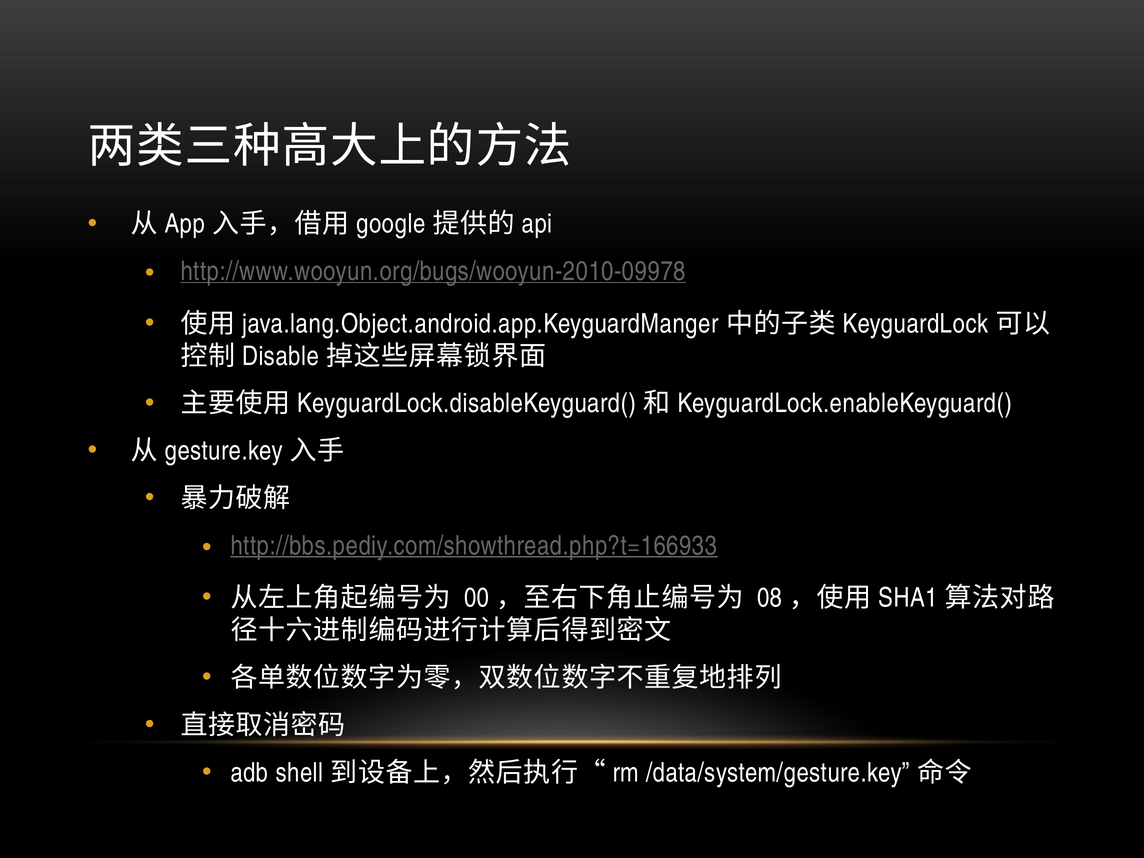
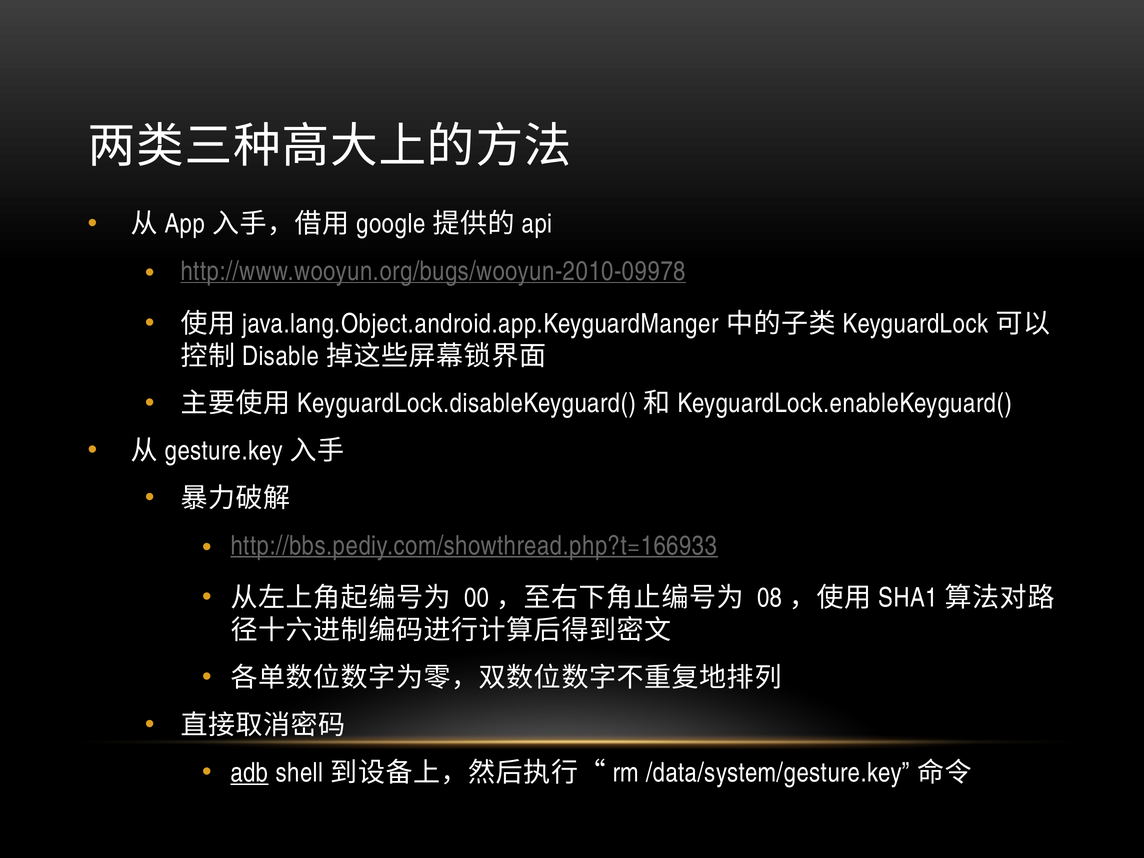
adb underline: none -> present (249, 773)
